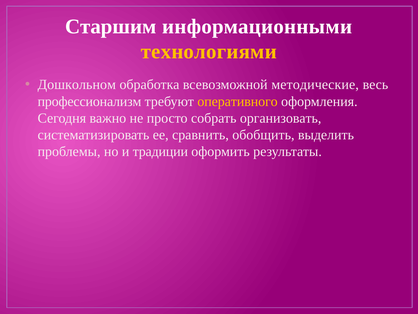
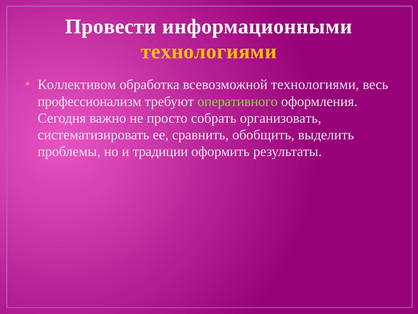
Старшим: Старшим -> Провести (111, 27)
Дошкольном: Дошкольном -> Коллективом (77, 85)
всевозможной методические: методические -> технологиями (315, 85)
оперативного colour: yellow -> light green (238, 101)
